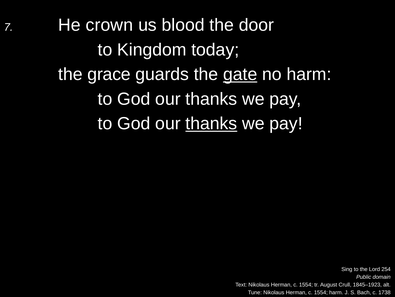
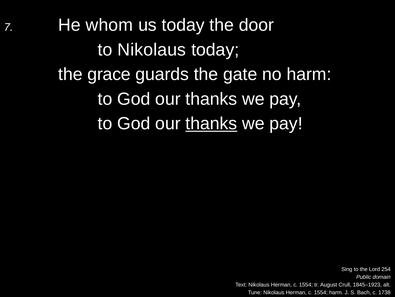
crown: crown -> whom (109, 25)
us blood: blood -> today (183, 25)
to Kingdom: Kingdom -> Nikolaus (152, 50)
gate underline: present -> none (240, 74)
